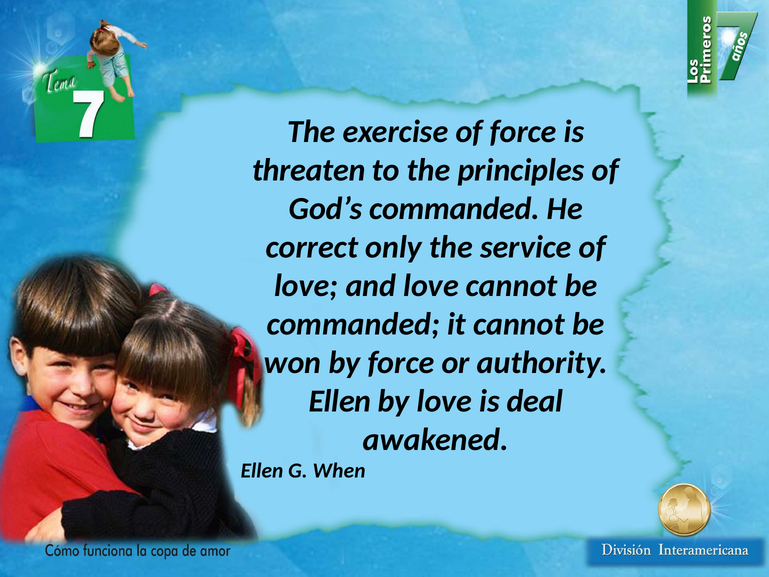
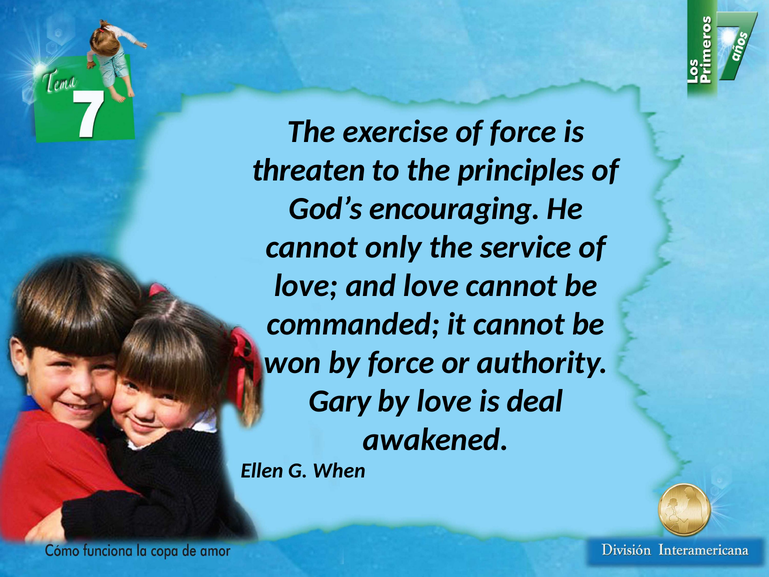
God’s commanded: commanded -> encouraging (455, 209)
correct: correct -> cannot (312, 247)
Ellen: Ellen -> Gary (340, 401)
